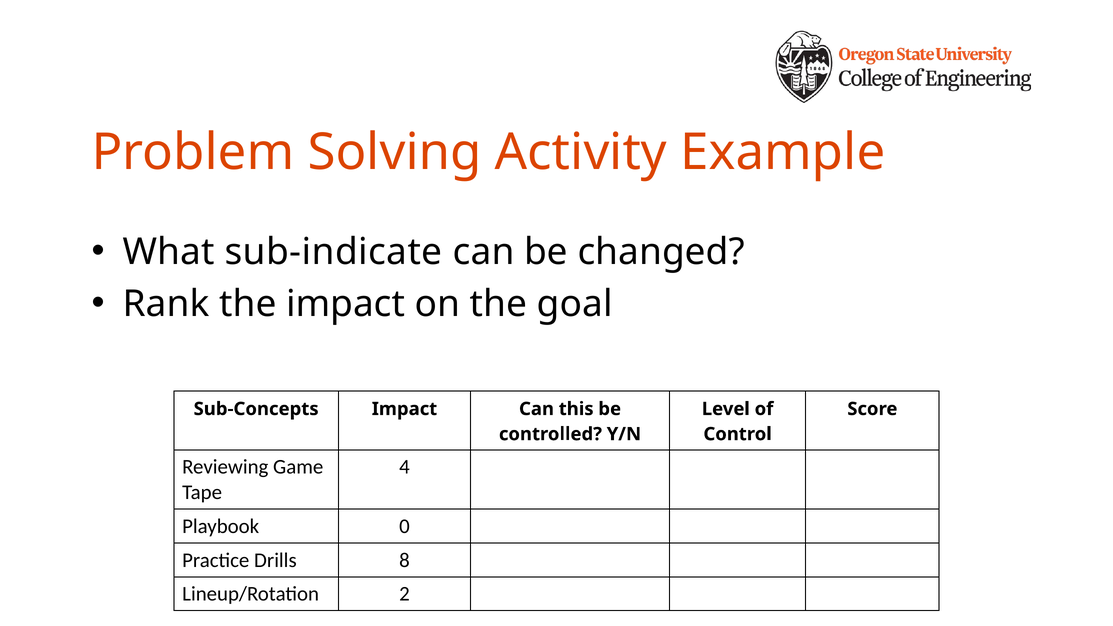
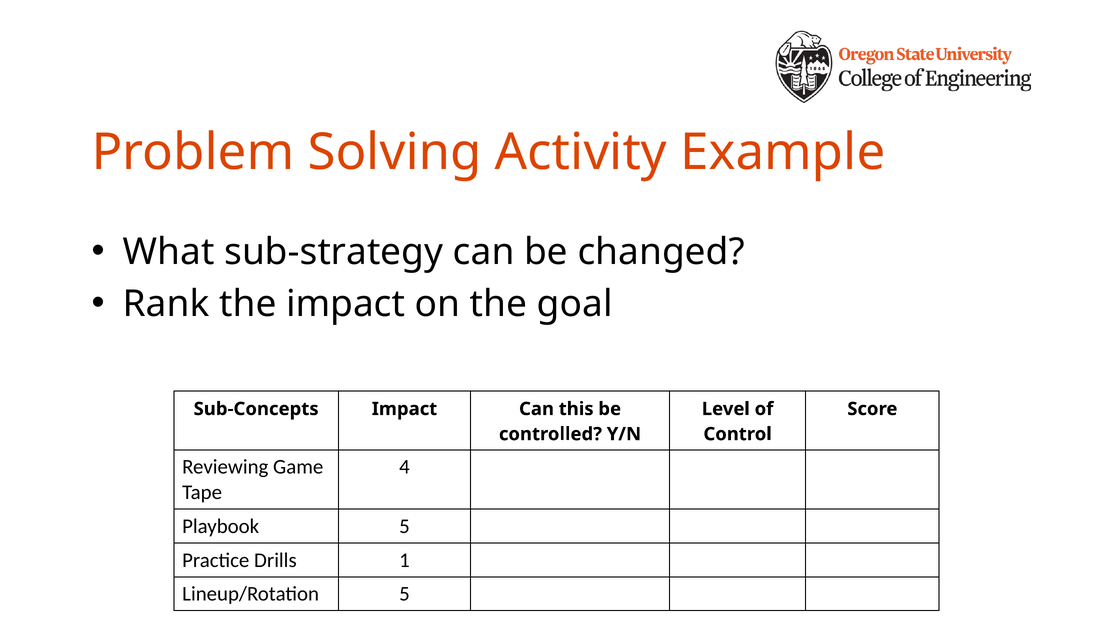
sub-indicate: sub-indicate -> sub-strategy (334, 252)
Playbook 0: 0 -> 5 (405, 527)
8: 8 -> 1 (405, 560)
Lineup/Rotation 2: 2 -> 5 (405, 594)
